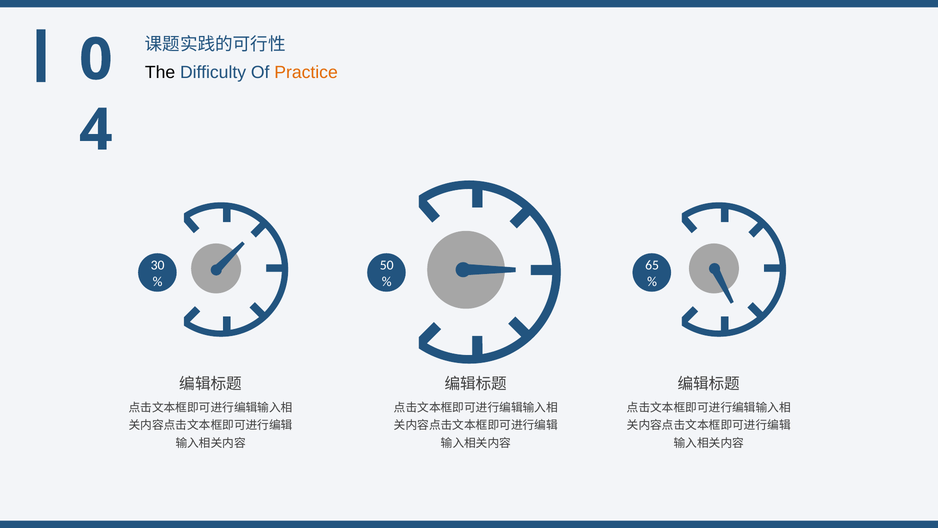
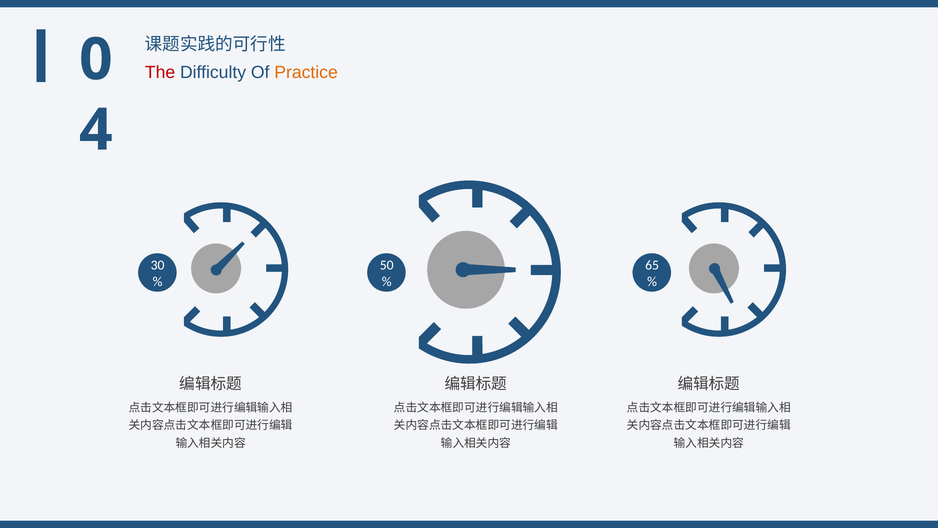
The colour: black -> red (160, 73)
